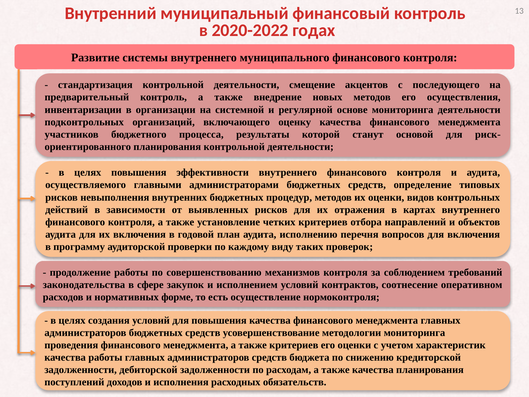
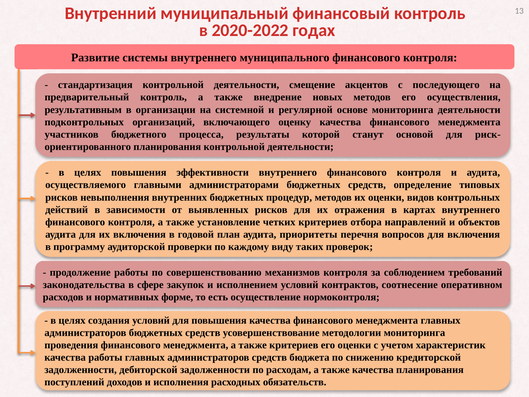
инвентаризации: инвентаризации -> результативным (83, 110)
исполнению: исполнению -> приоритеты (308, 234)
